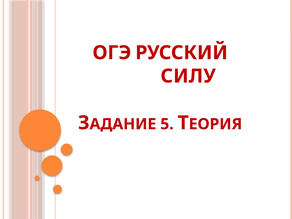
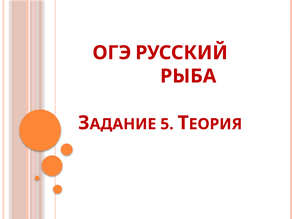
СИЛУ: СИЛУ -> РЫБА (188, 76)
